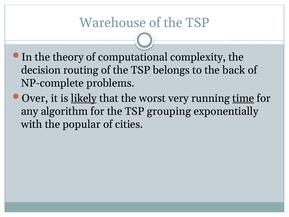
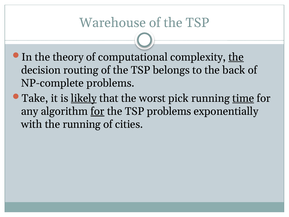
the underline: none -> present (236, 57)
Over: Over -> Take (35, 98)
very: very -> pick (178, 98)
for underline: none -> present (97, 111)
TSP grouping: grouping -> problems (169, 111)
the popular: popular -> running (82, 124)
